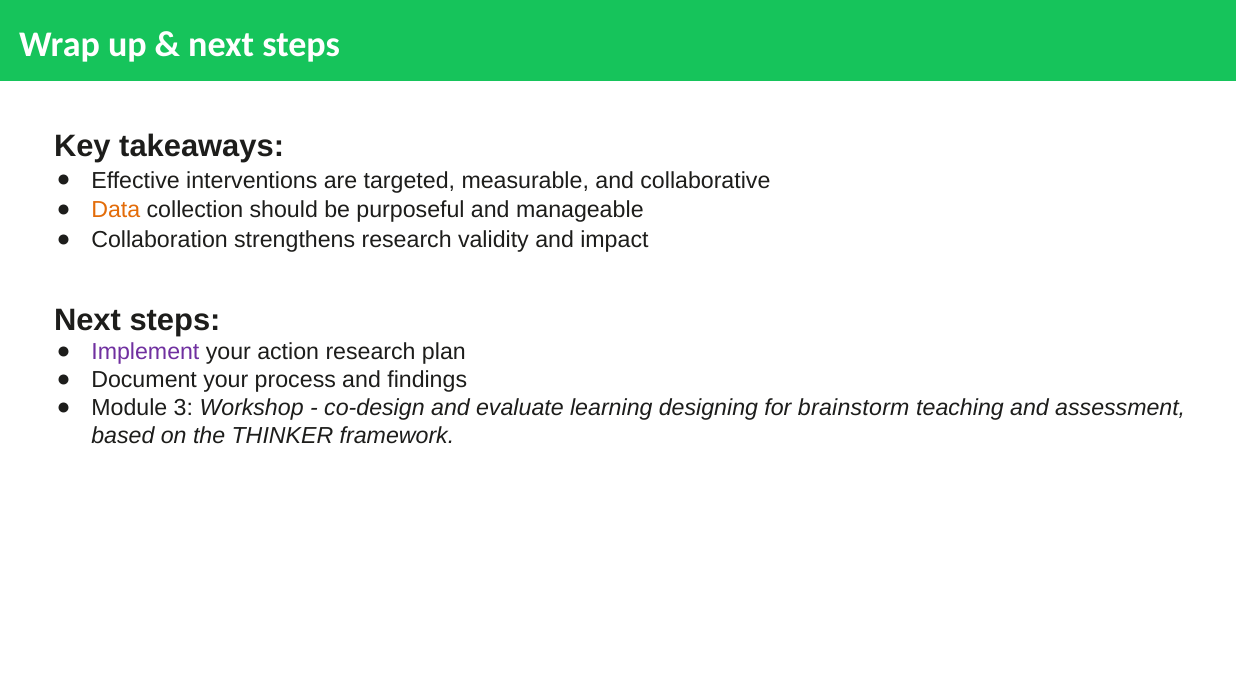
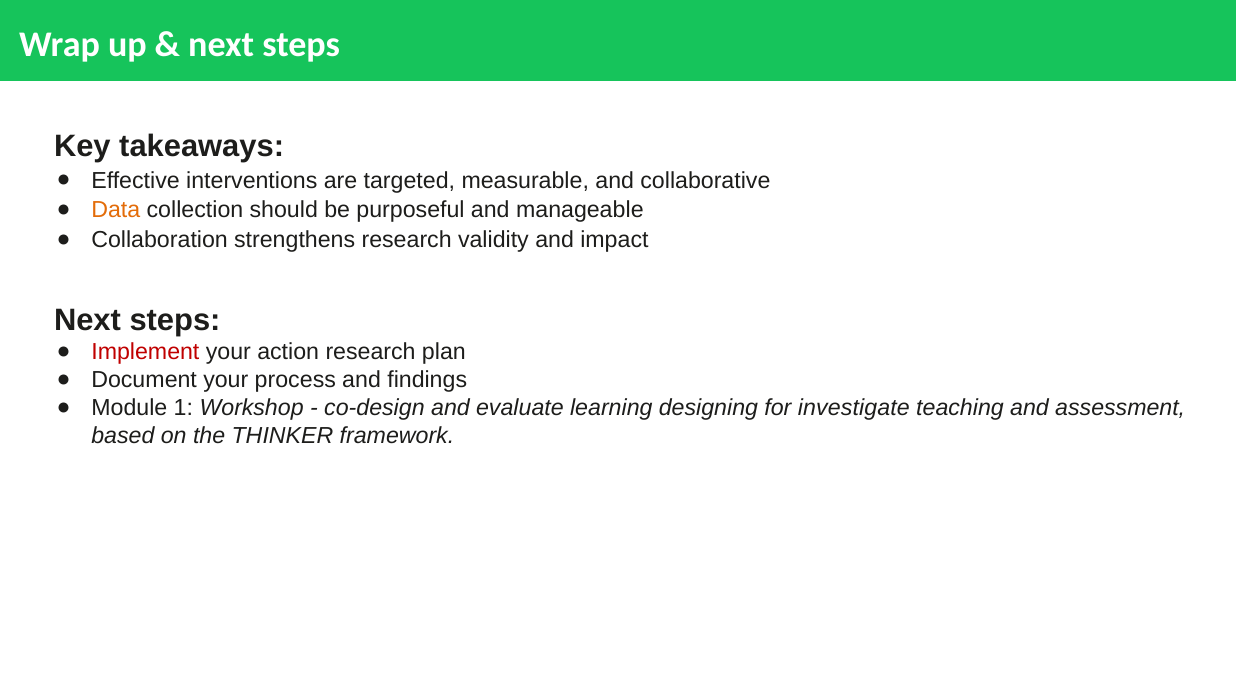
Implement colour: purple -> red (145, 352)
3: 3 -> 1 (183, 408)
brainstorm: brainstorm -> investigate (854, 408)
